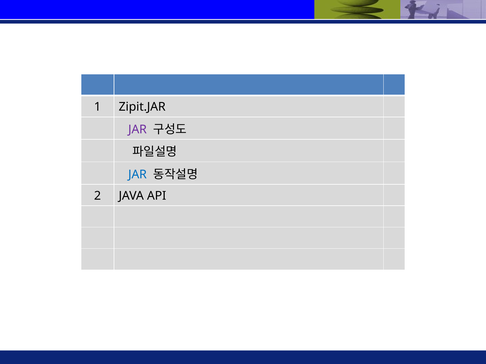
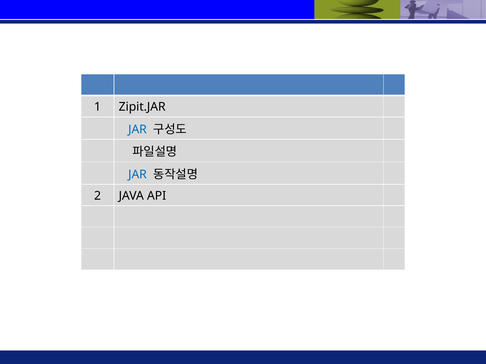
JAR colour: purple -> blue (138, 130)
